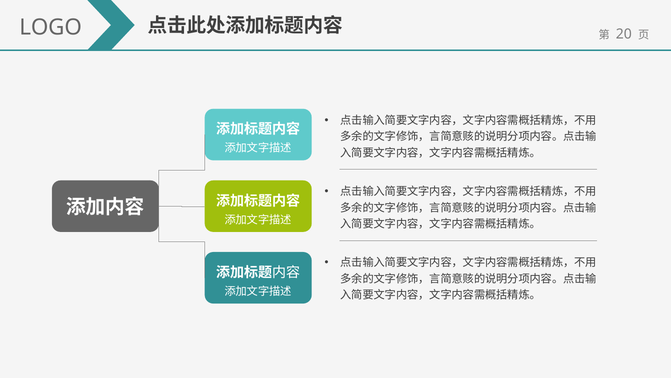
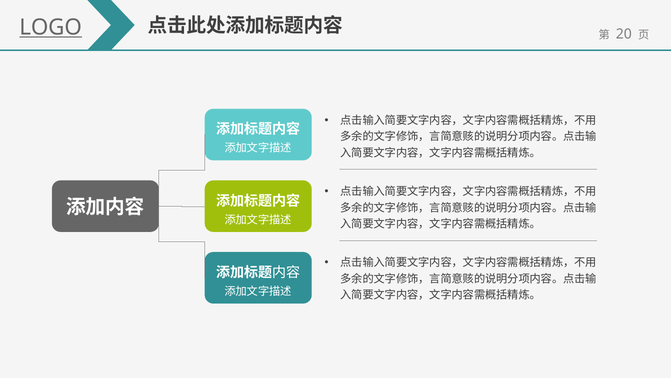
LOGO underline: none -> present (51, 27)
